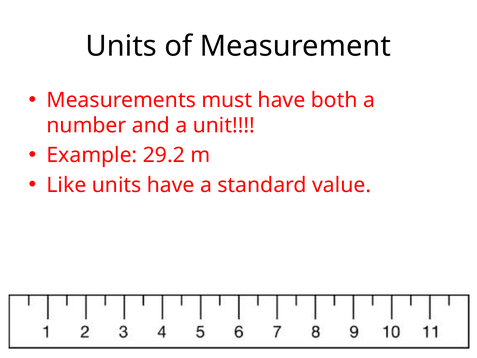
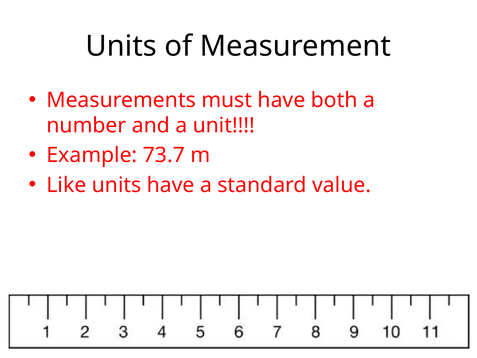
29.2: 29.2 -> 73.7 (164, 155)
